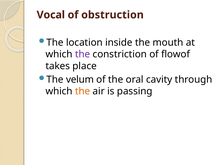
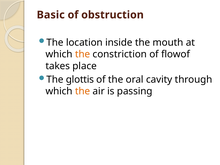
Vocal: Vocal -> Basic (51, 15)
the colour: purple -> orange (83, 54)
velum: velum -> glottis (80, 80)
